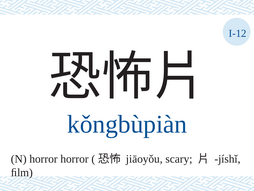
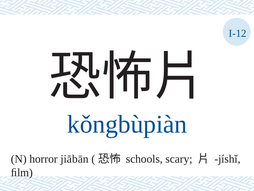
horror horror: horror -> jiābān (75, 159)
jiāoyǒu: jiāoyǒu -> schools (144, 159)
